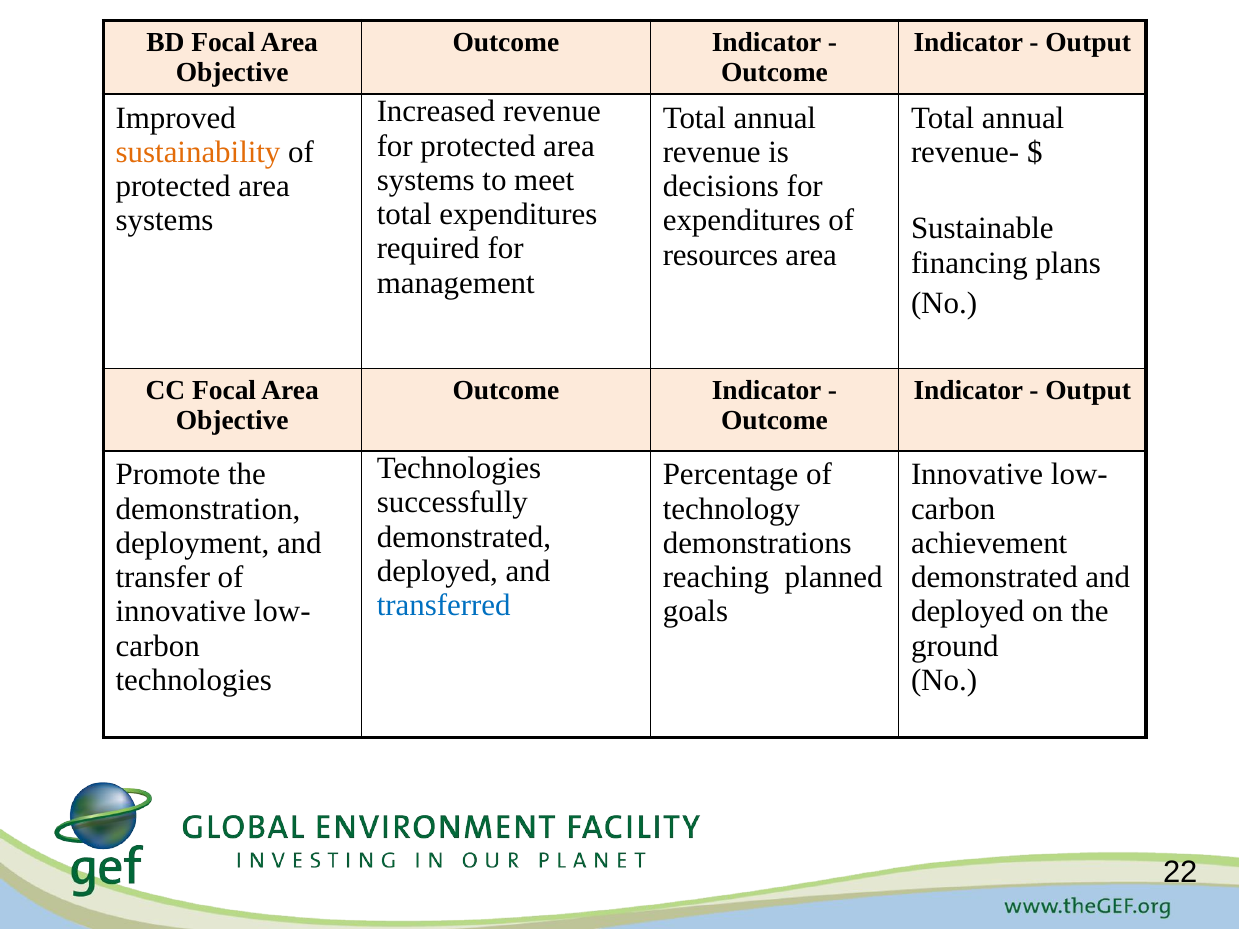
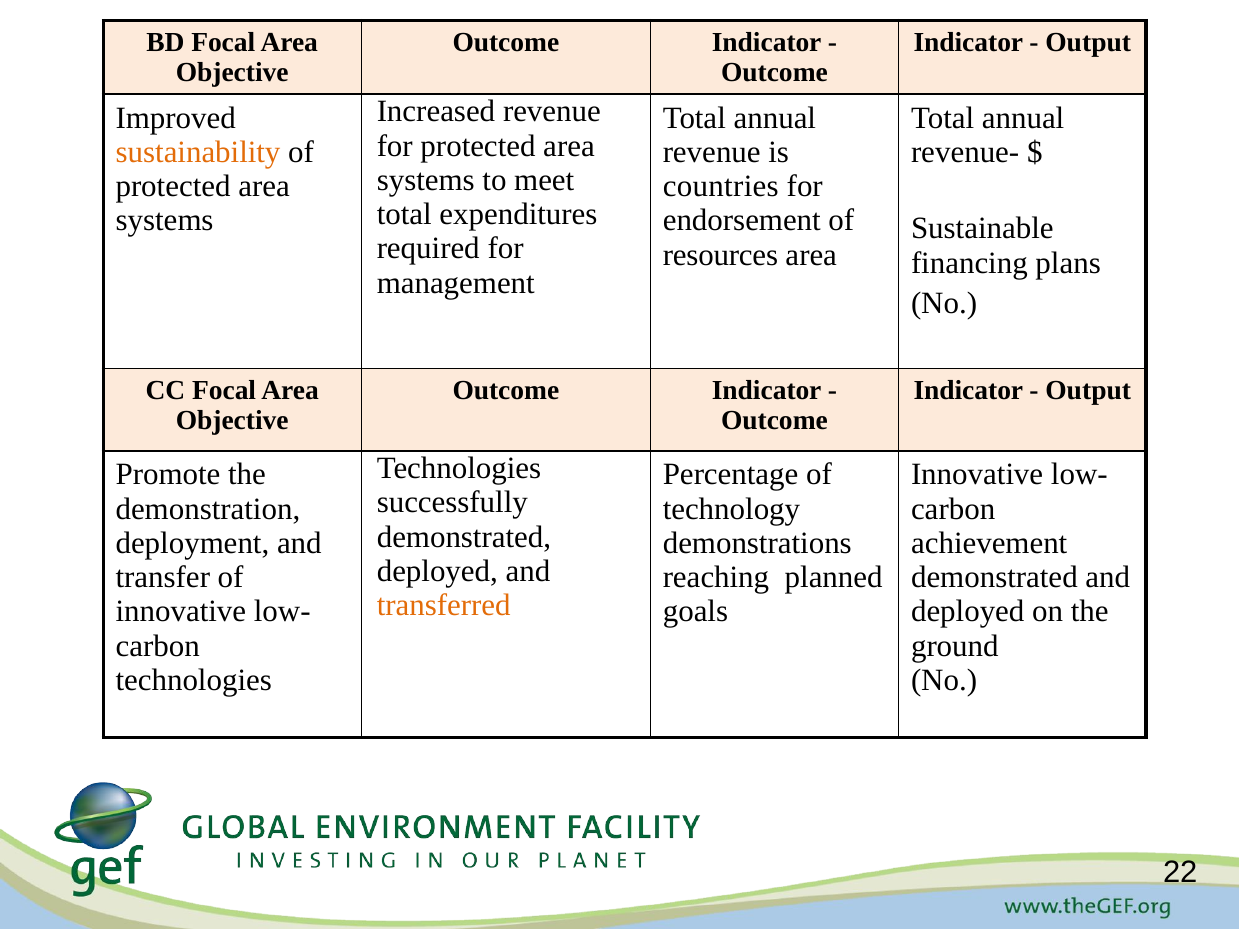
decisions: decisions -> countries (721, 186)
expenditures: expenditures -> endorsement (742, 221)
transferred colour: blue -> orange (444, 606)
